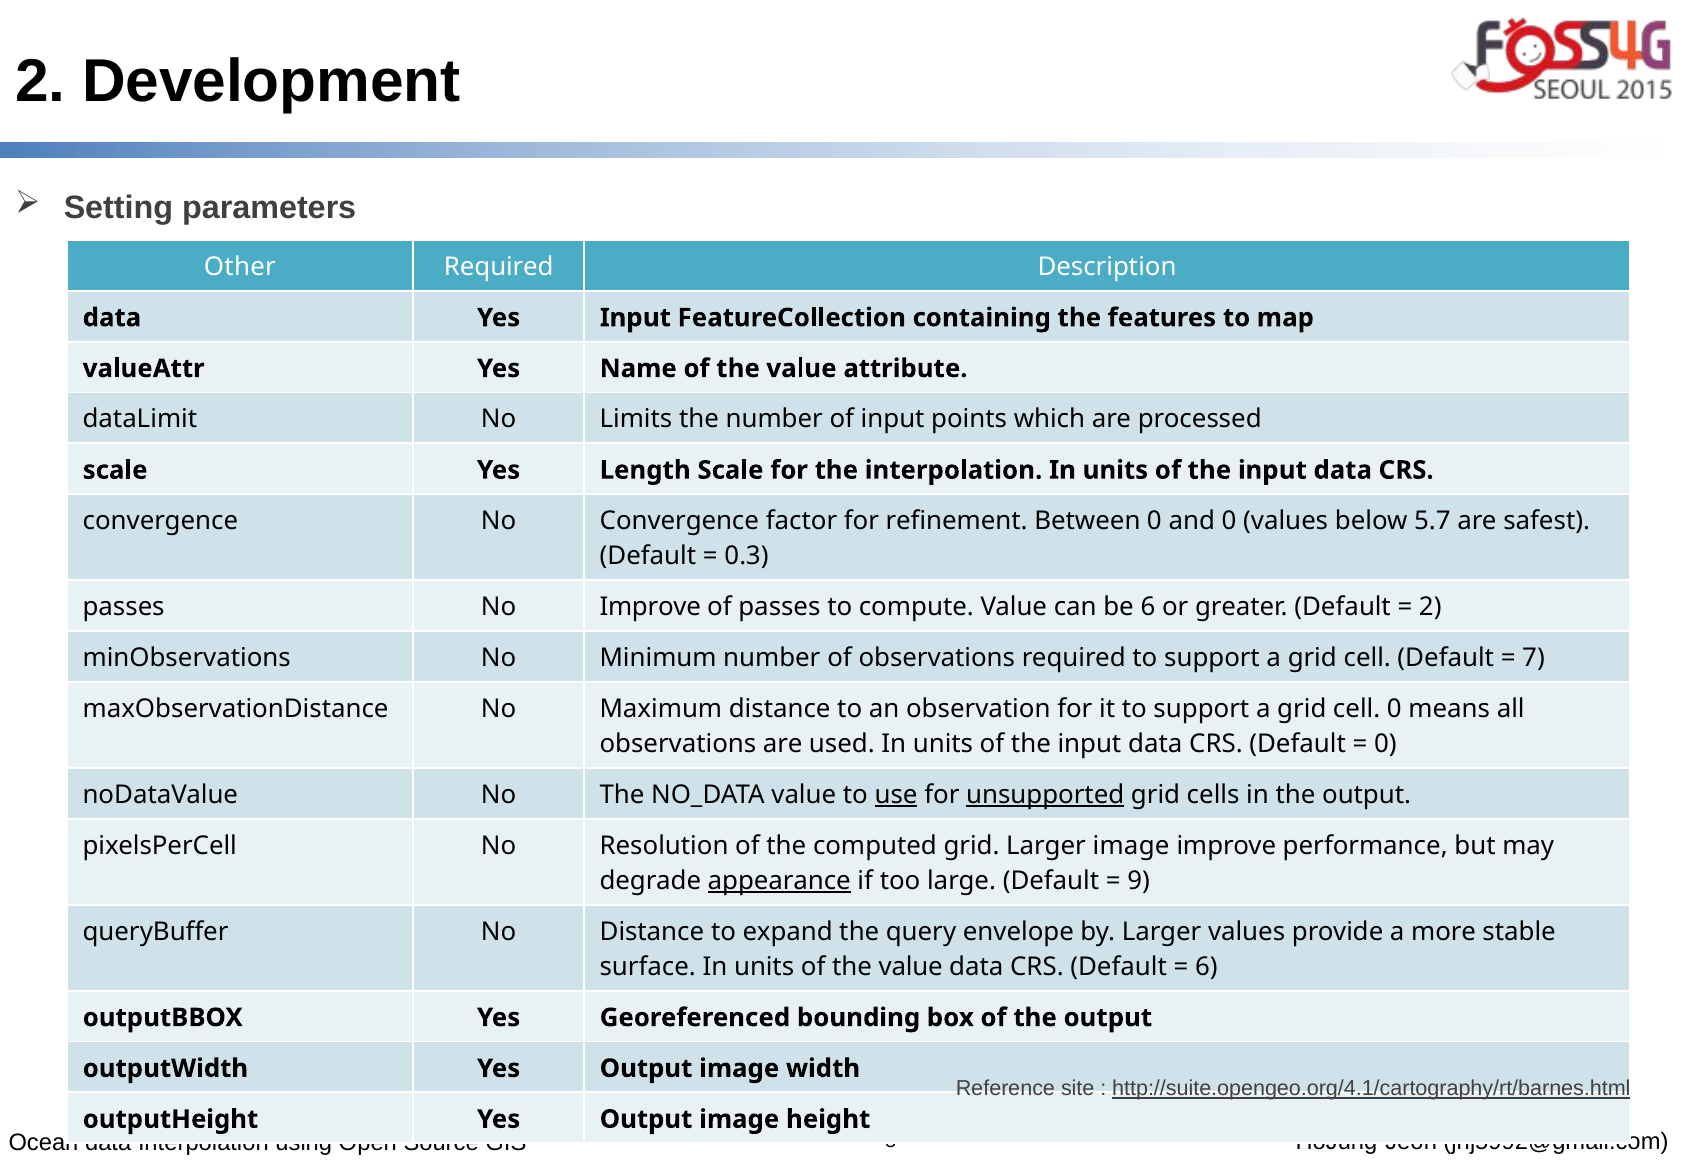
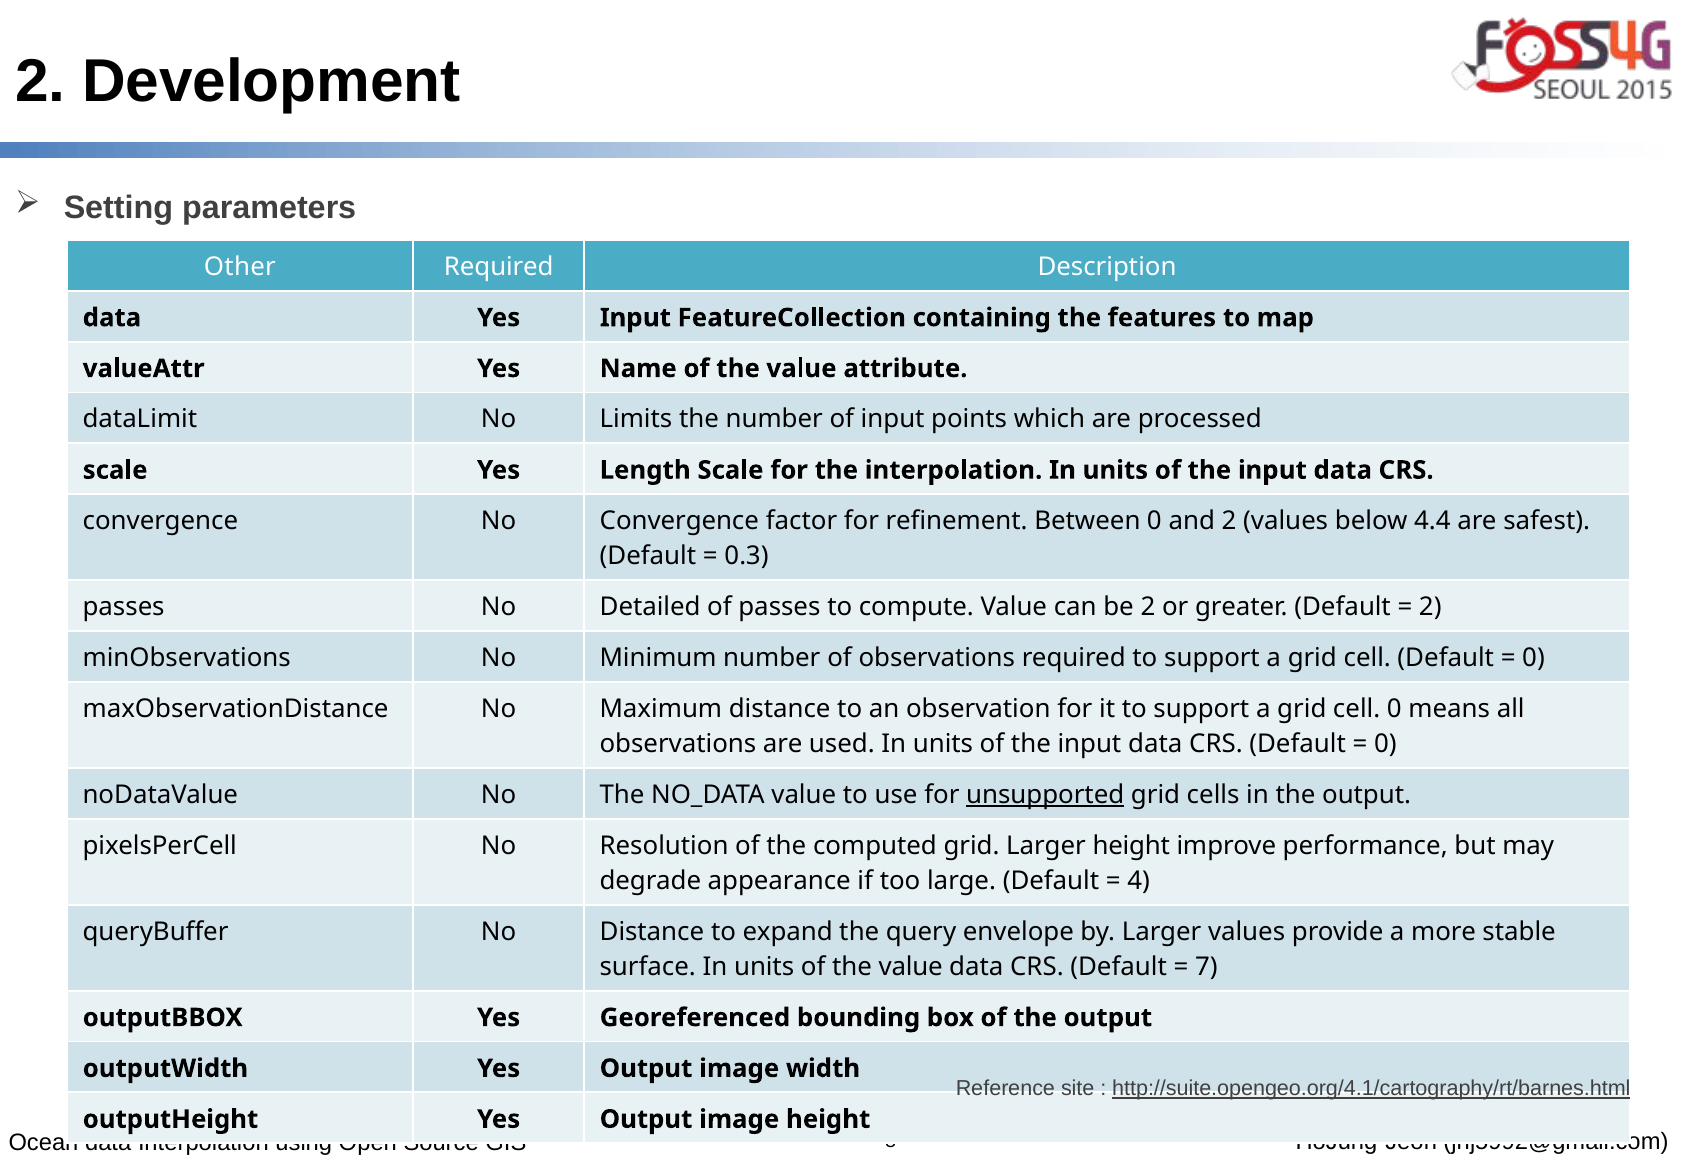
and 0: 0 -> 2 (1229, 521)
5.7: 5.7 -> 4.4 (1432, 521)
No Improve: Improve -> Detailed (650, 607)
be 6: 6 -> 2 (1148, 607)
7: 7 -> 0 (1533, 658)
use underline: present -> none (896, 794)
Larger image: image -> height (1131, 845)
appearance underline: present -> none (779, 880)
9: 9 -> 4 (1139, 880)
6: 6 -> 7 (1206, 966)
